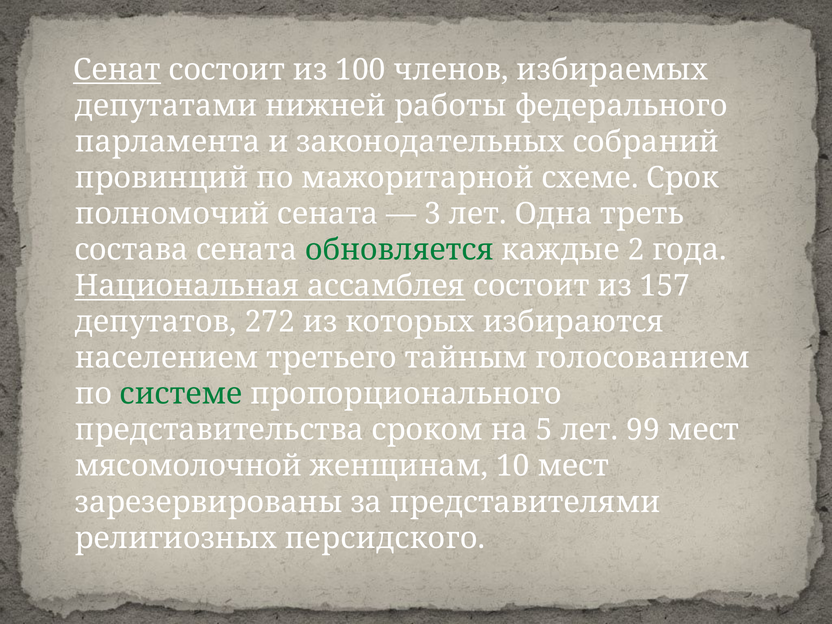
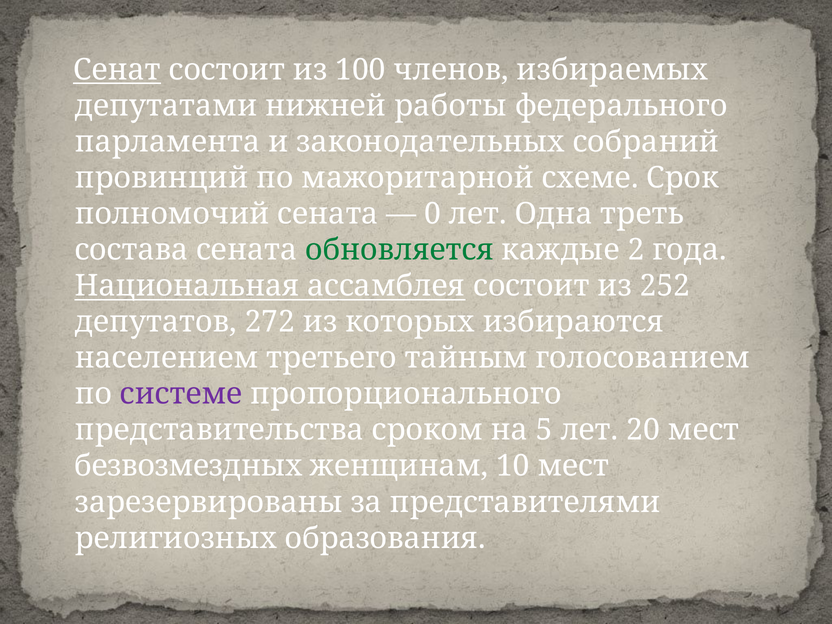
3: 3 -> 0 (433, 214)
157: 157 -> 252 (665, 286)
системе colour: green -> purple (181, 394)
99: 99 -> 20 (643, 430)
мясомолочной: мясомолочной -> безвозмездных (189, 466)
персидского: персидского -> образования (385, 538)
